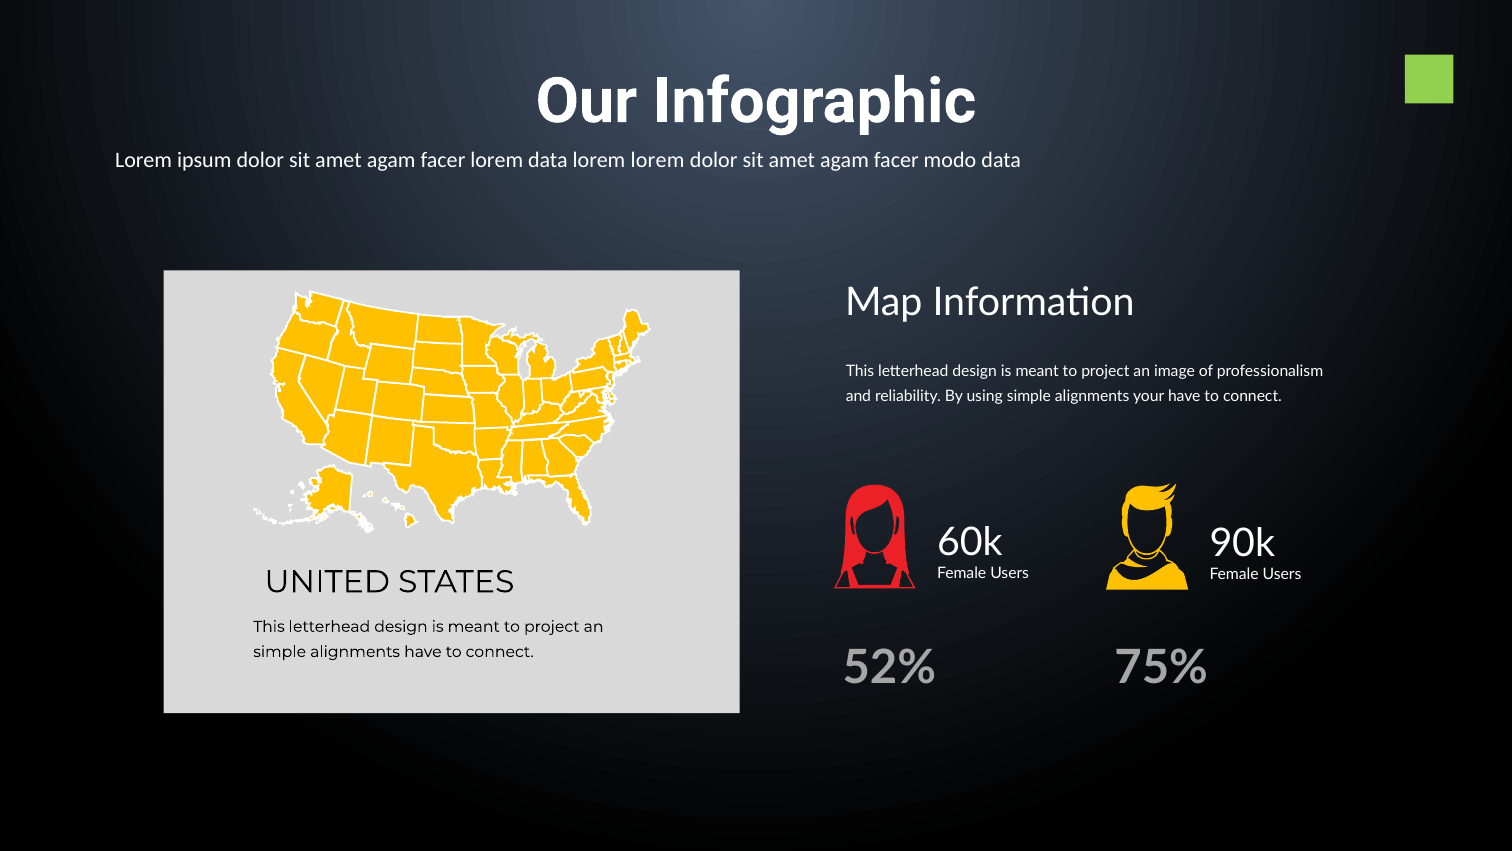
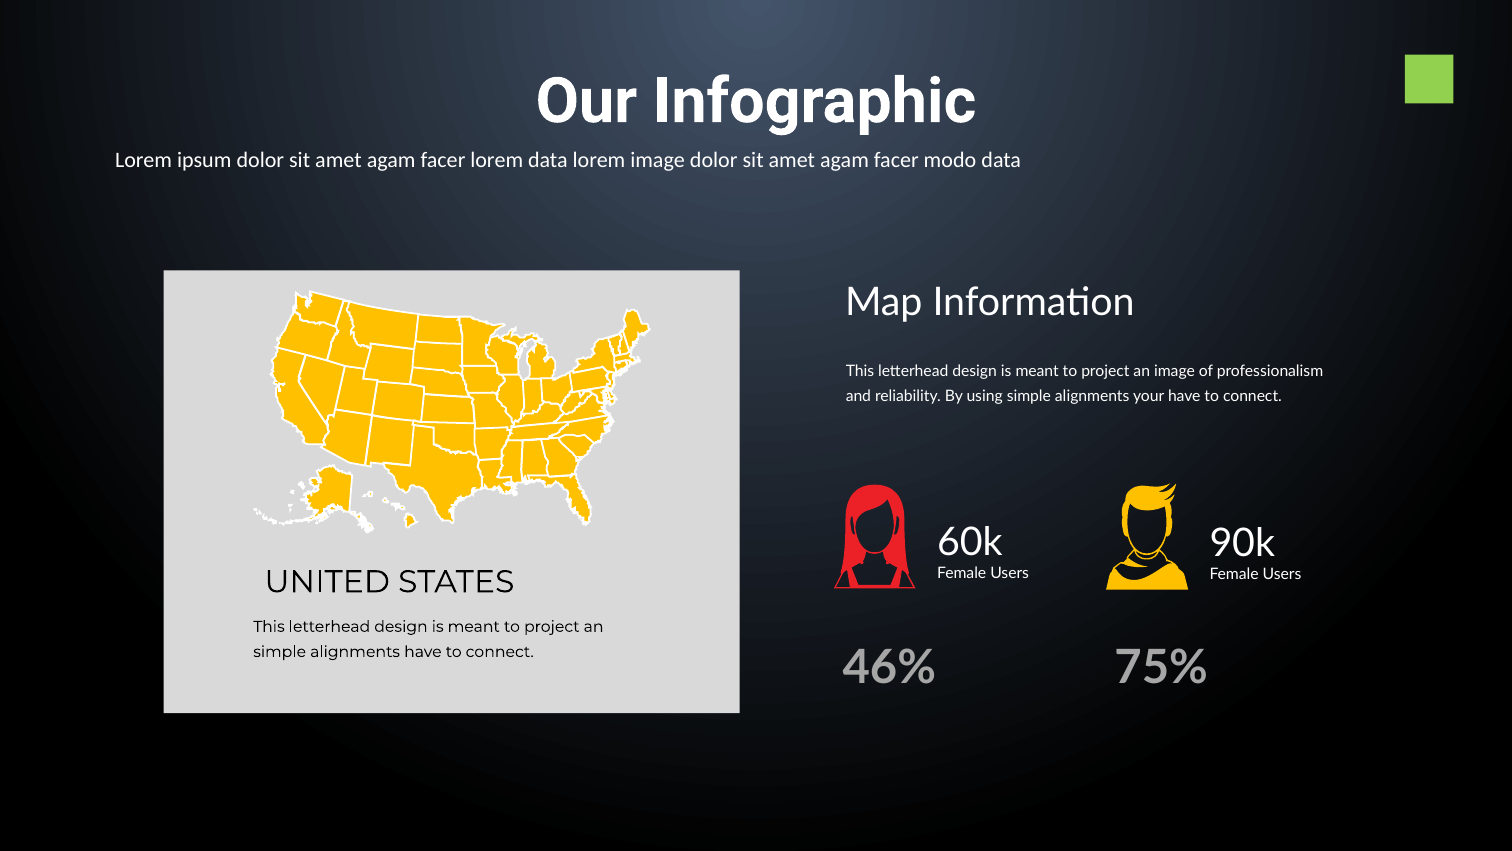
lorem lorem: lorem -> image (658, 160)
52%: 52% -> 46% (889, 667)
